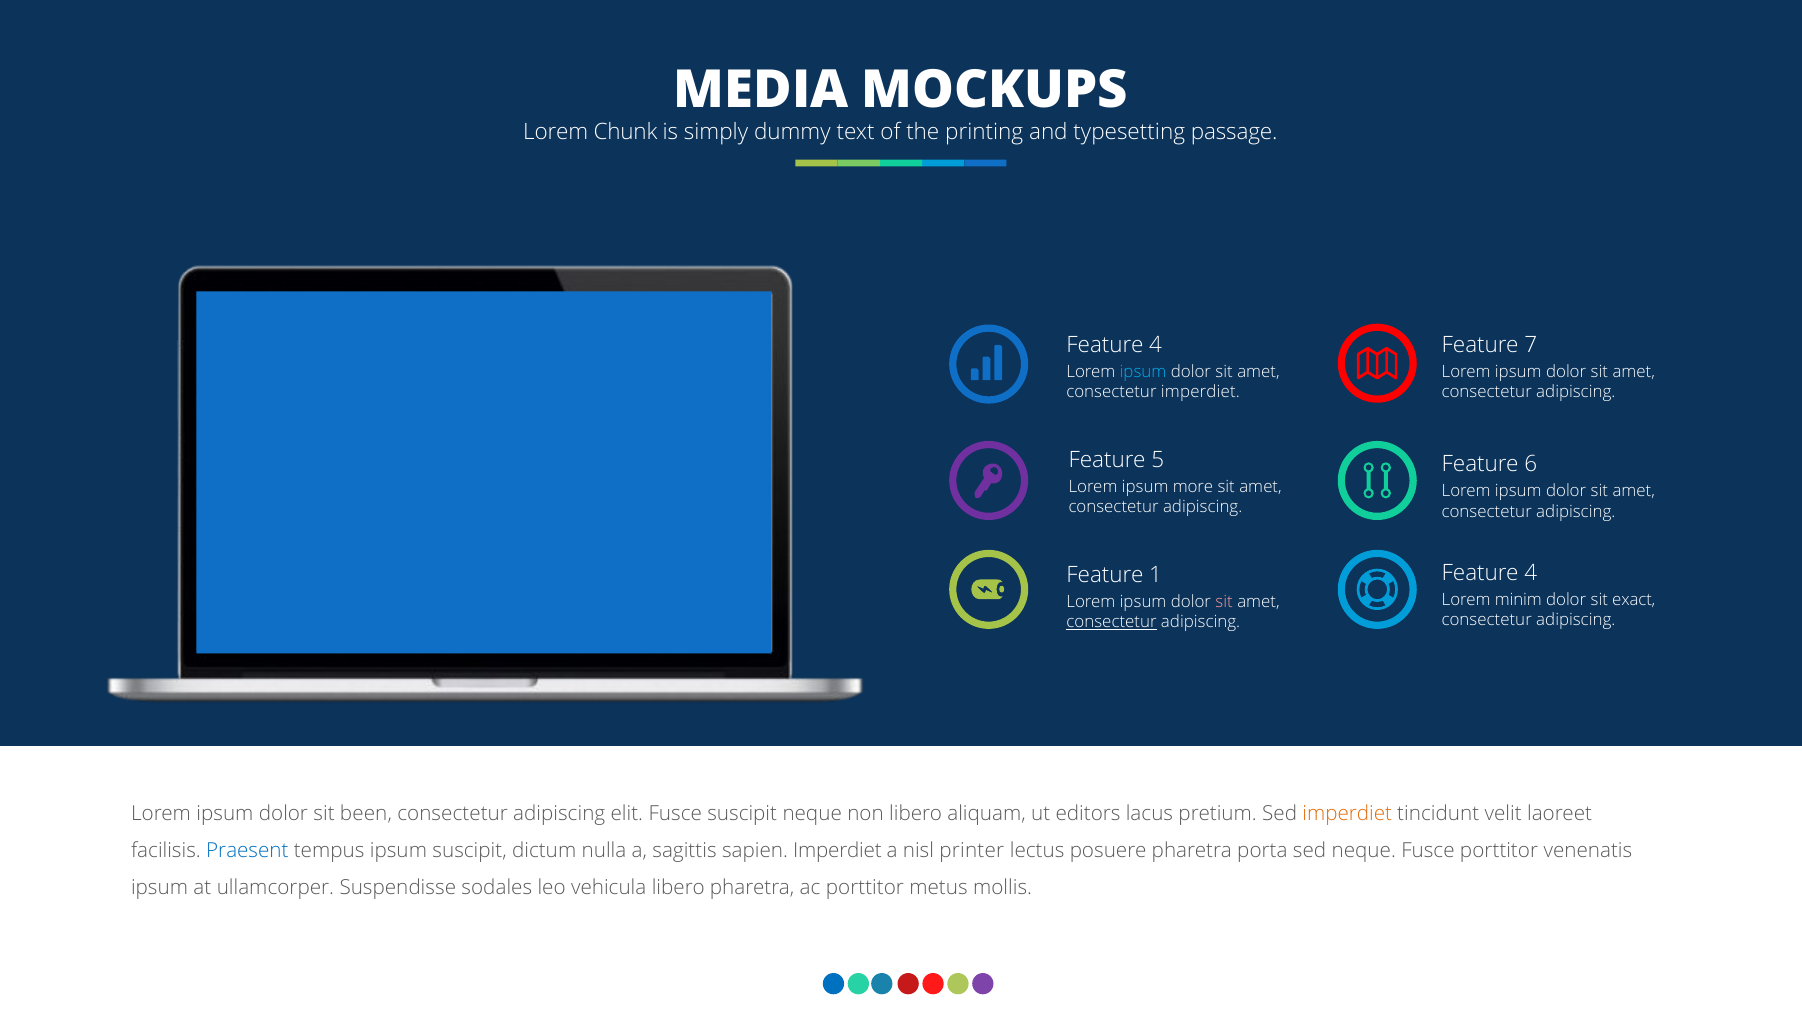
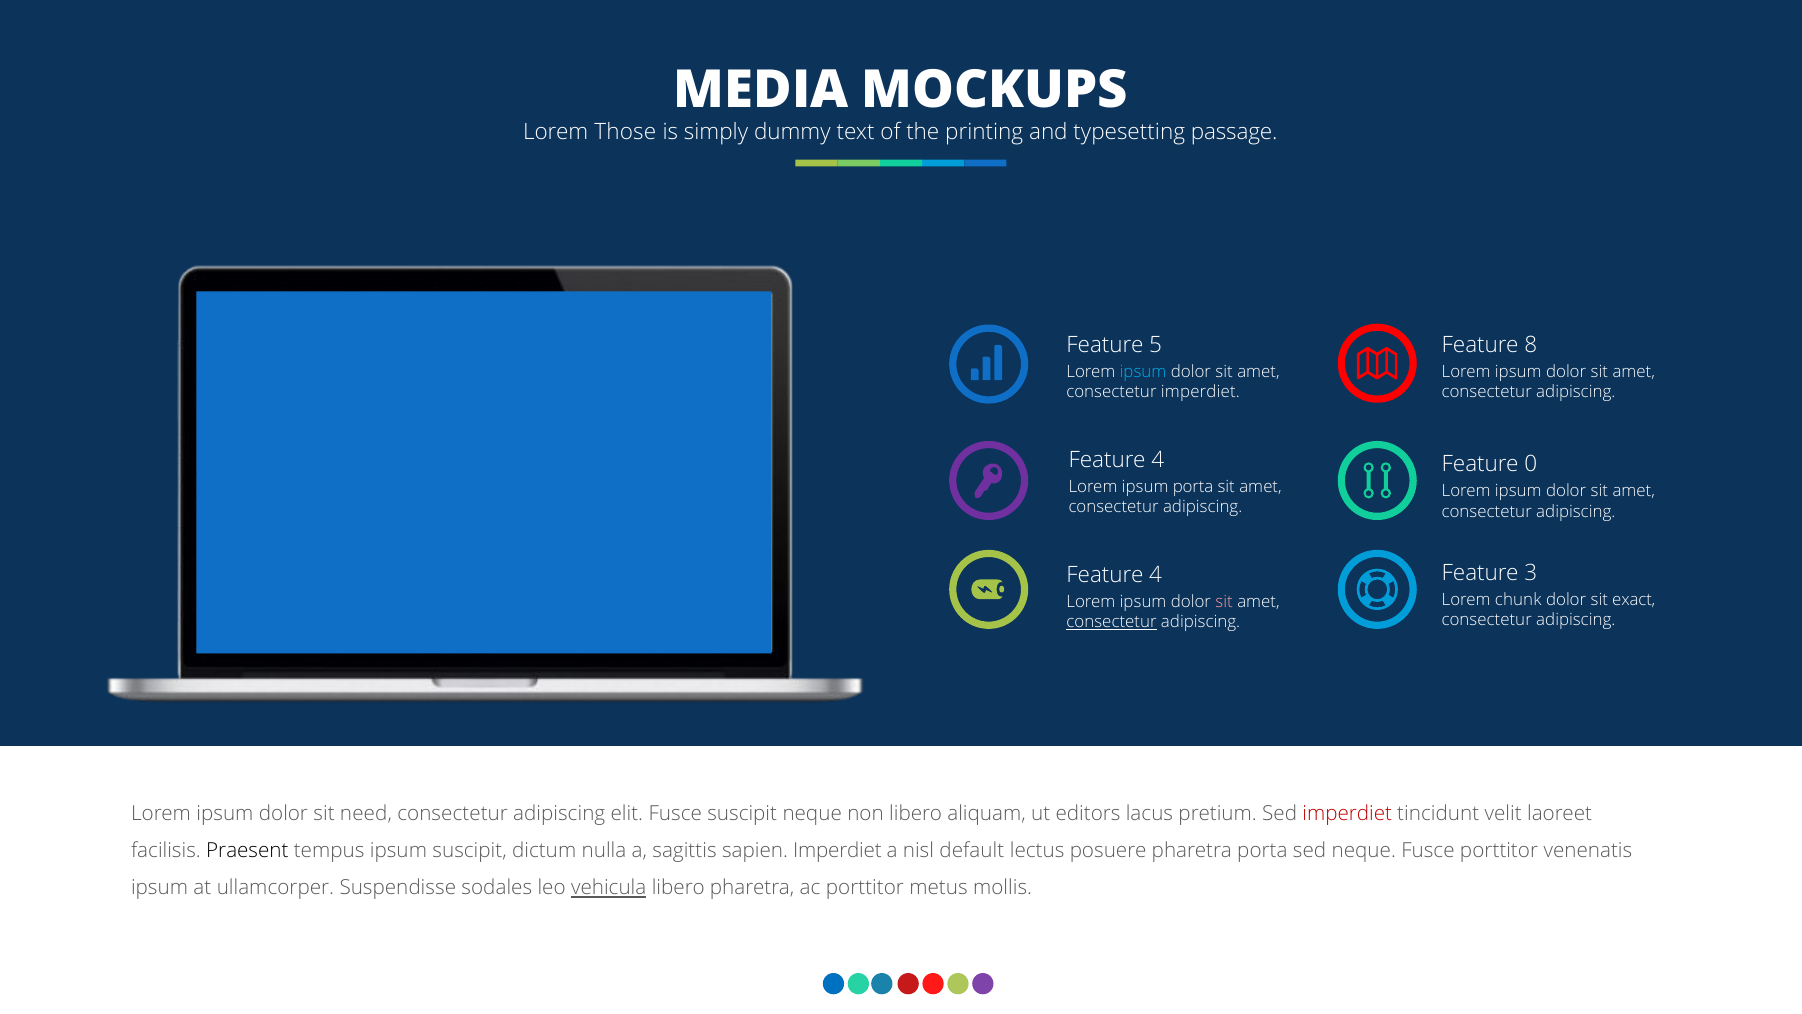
Chunk: Chunk -> Those (625, 132)
4: 4 -> 5 (1156, 345)
7: 7 -> 8 (1531, 345)
5: 5 -> 4 (1158, 460)
6: 6 -> 0 (1531, 464)
ipsum more: more -> porta (1193, 487)
4: 4 -> 3 (1531, 573)
1: 1 -> 4 (1156, 575)
minim: minim -> chunk (1518, 600)
been: been -> need (366, 813)
imperdiet colour: orange -> red (1347, 813)
Praesent colour: blue -> black (247, 851)
printer: printer -> default (972, 851)
vehicula underline: none -> present (609, 888)
